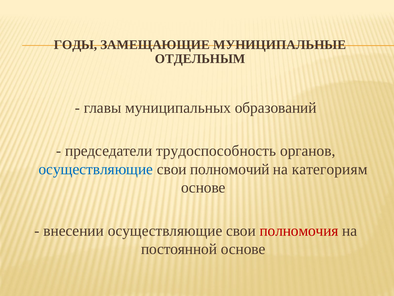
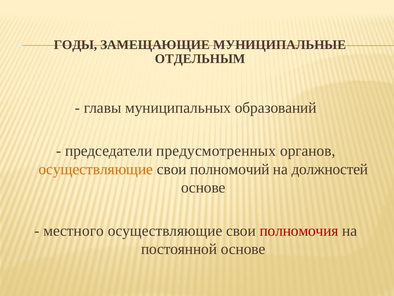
трудоспособность: трудоспособность -> предусмотренных (216, 151)
осуществляющие colour: blue -> orange (96, 169)
категориям: категориям -> должностей (330, 169)
внесении: внесении -> местного (74, 230)
